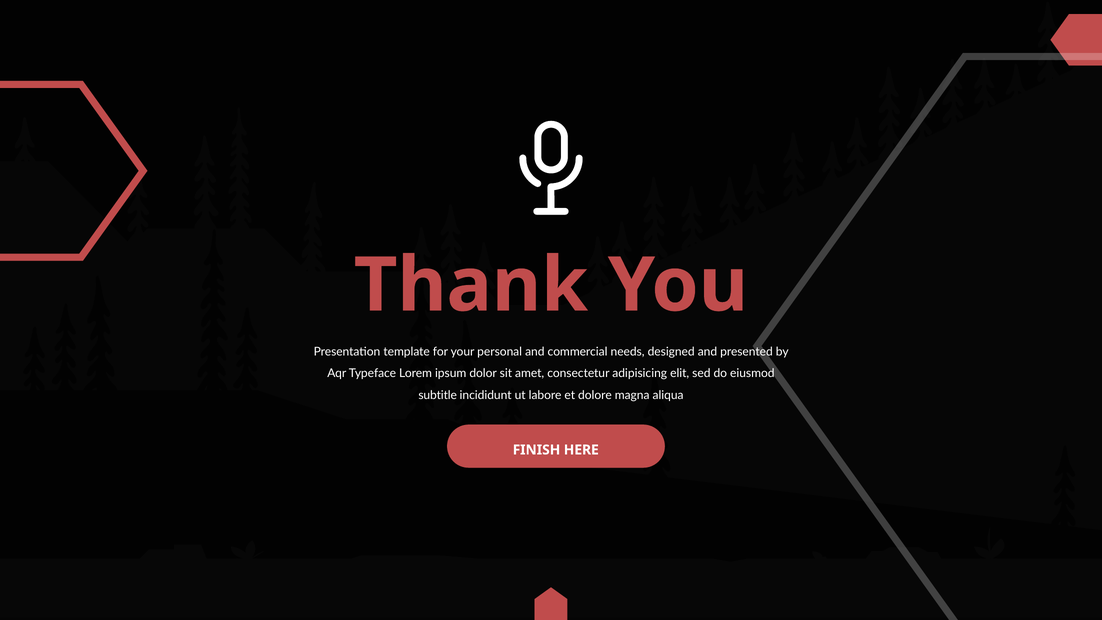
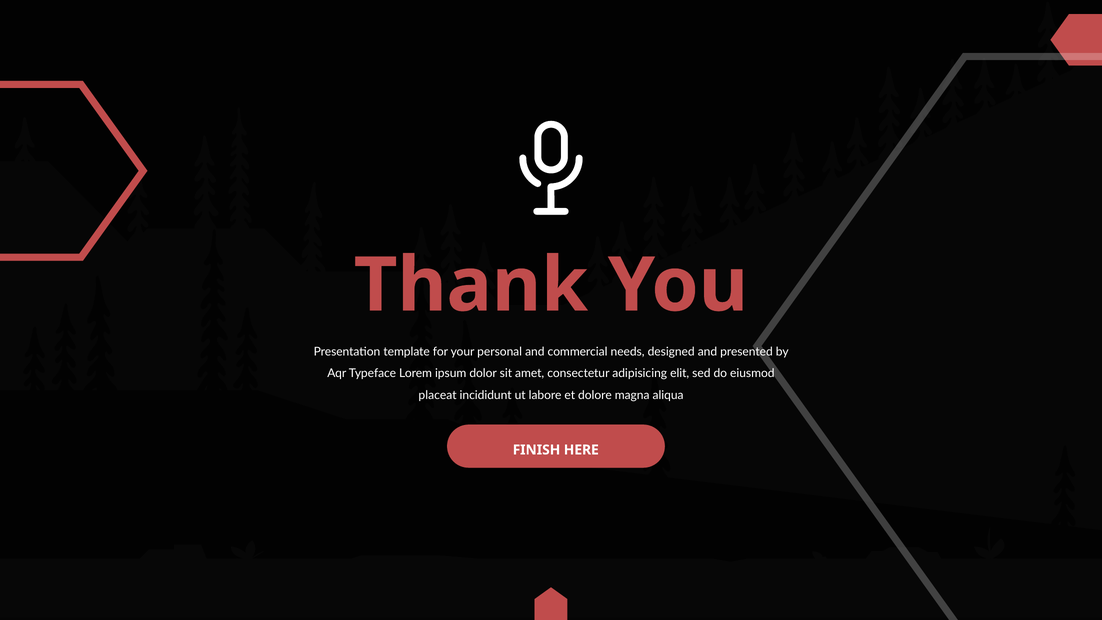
subtitle: subtitle -> placeat (438, 395)
